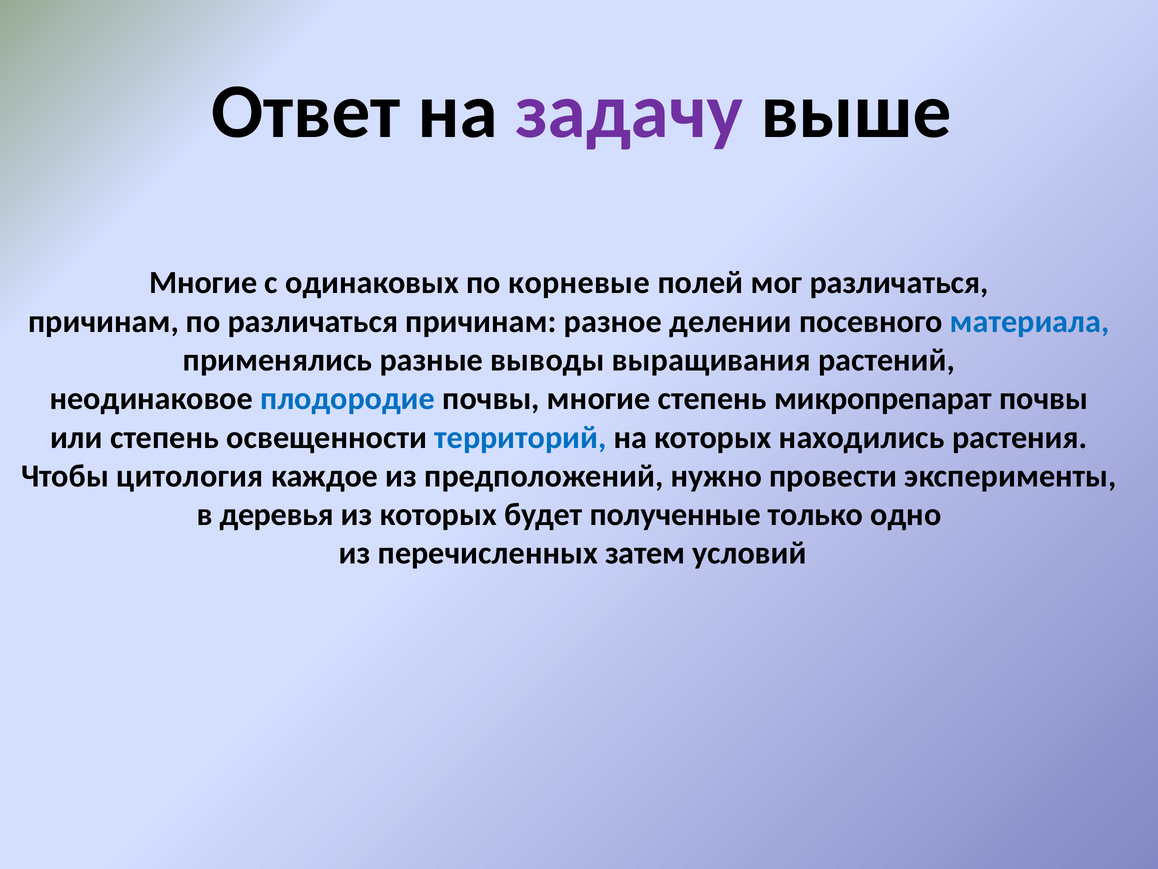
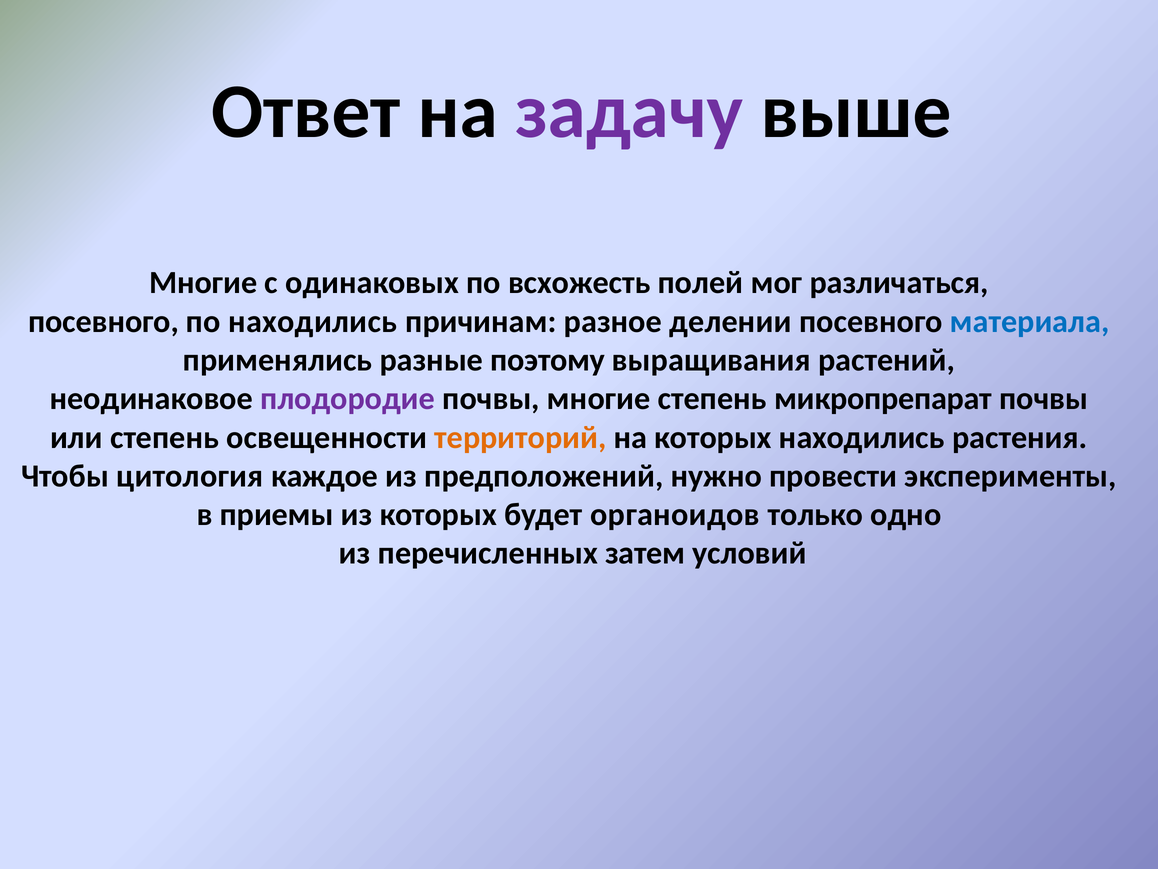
корневые: корневые -> всхожесть (579, 283)
причинам: причинам -> посевного (104, 321)
по различаться: различаться -> находились (313, 321)
выводы: выводы -> поэтому (548, 360)
плодородие colour: blue -> purple (348, 399)
территорий colour: blue -> orange (520, 437)
деревья: деревья -> приемы (277, 514)
полученные: полученные -> органоидов (675, 514)
